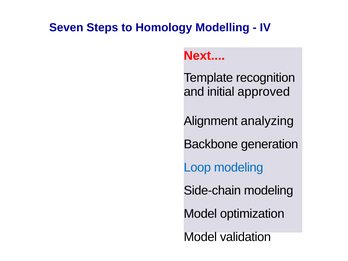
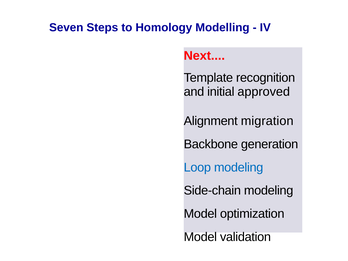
analyzing: analyzing -> migration (267, 121)
